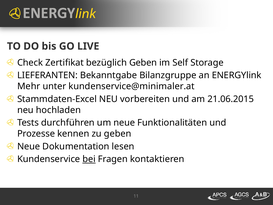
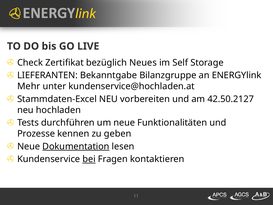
bezüglich Geben: Geben -> Neues (143, 63)
kundenservice@minimaler.at: kundenservice@minimaler.at -> kundenservice@hochladen.at (132, 86)
21.06.2015: 21.06.2015 -> 42.50.2127 (231, 99)
Dokumentation underline: none -> present (76, 146)
